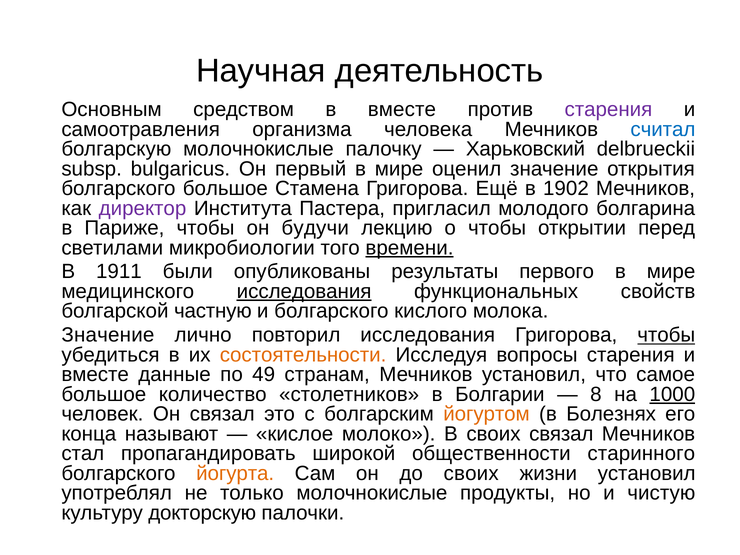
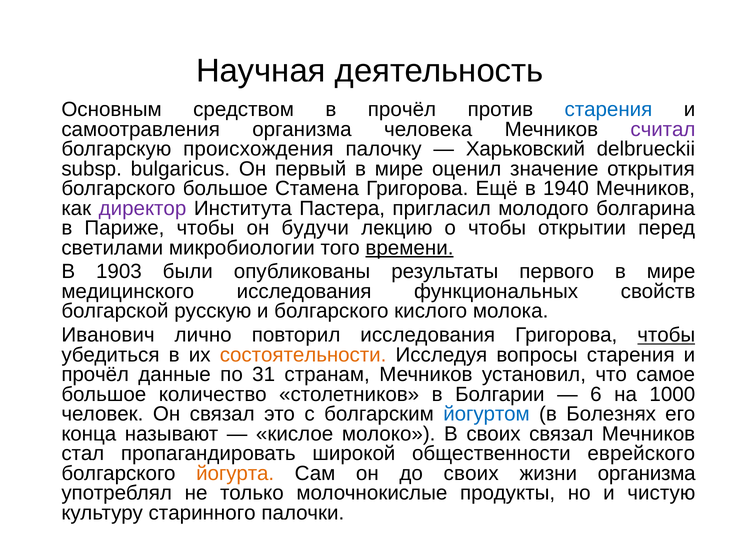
в вместе: вместе -> прочёл (402, 110)
старения colour: purple -> blue (608, 110)
считал colour: blue -> purple (663, 129)
болгарскую молочнокислые: молочнокислые -> происхождения (258, 149)
1902: 1902 -> 1940 (566, 189)
1911: 1911 -> 1903 (119, 272)
исследования underline: present -> none (304, 291)
частную: частную -> русскую (213, 311)
Значение: Значение -> Иванович (108, 335)
вместе: вместе -> прочёл (95, 375)
49: 49 -> 31 (264, 375)
8: 8 -> 6 (596, 394)
1000 underline: present -> none (672, 394)
йогуртом colour: orange -> blue (486, 414)
старинного: старинного -> еврейского (641, 454)
жизни установил: установил -> организма (647, 473)
докторскую: докторскую -> старинного (202, 513)
